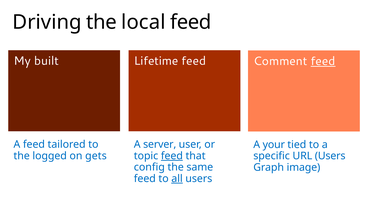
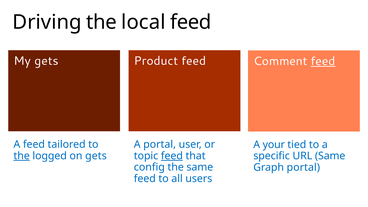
My built: built -> gets (47, 61)
Lifetime: Lifetime -> Product (156, 61)
A server: server -> portal (160, 144)
the underline: none -> present (22, 156)
URL Users: Users -> Same (330, 156)
Graph image: image -> portal (303, 167)
all underline: present -> none (177, 179)
